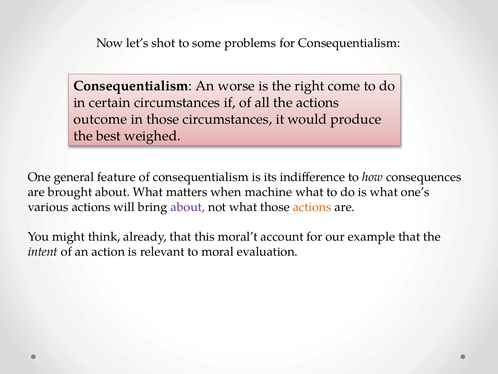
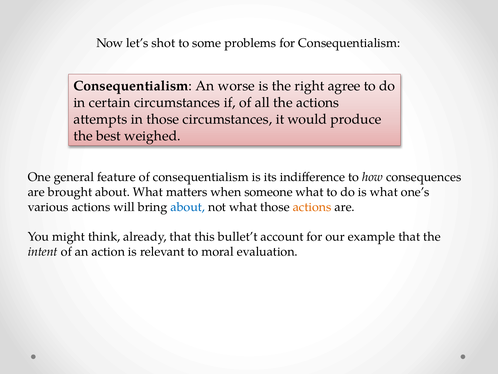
come: come -> agree (344, 86)
outcome: outcome -> attempts (100, 119)
machine: machine -> someone (269, 192)
about colour: purple -> blue (188, 207)
moral’t: moral’t -> bullet’t (238, 237)
